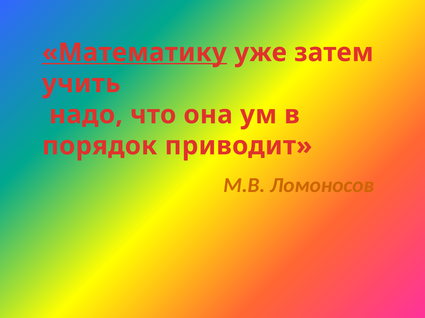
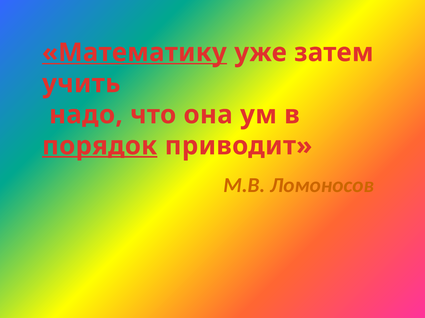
порядок underline: none -> present (100, 146)
